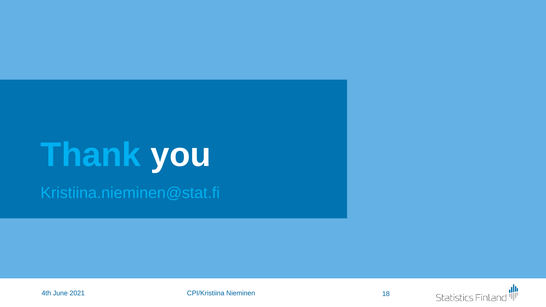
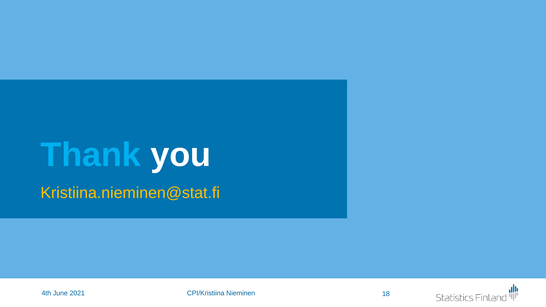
Kristiina.nieminen@stat.fi colour: light blue -> yellow (130, 193)
